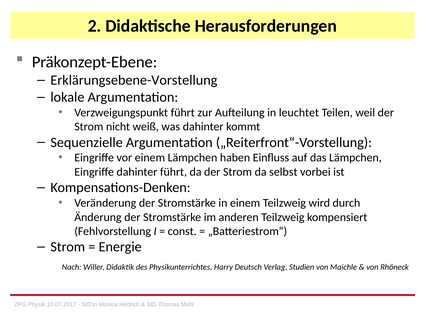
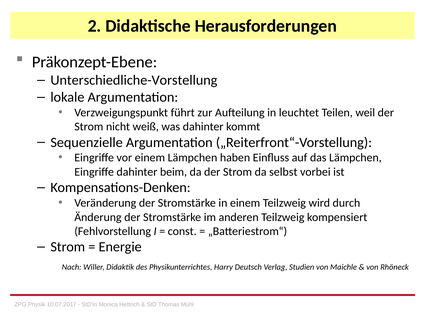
Erklärungsebene-Vorstellung: Erklärungsebene-Vorstellung -> Unterschiedliche-Vorstellung (134, 80)
dahinter führt: führt -> beim (174, 172)
